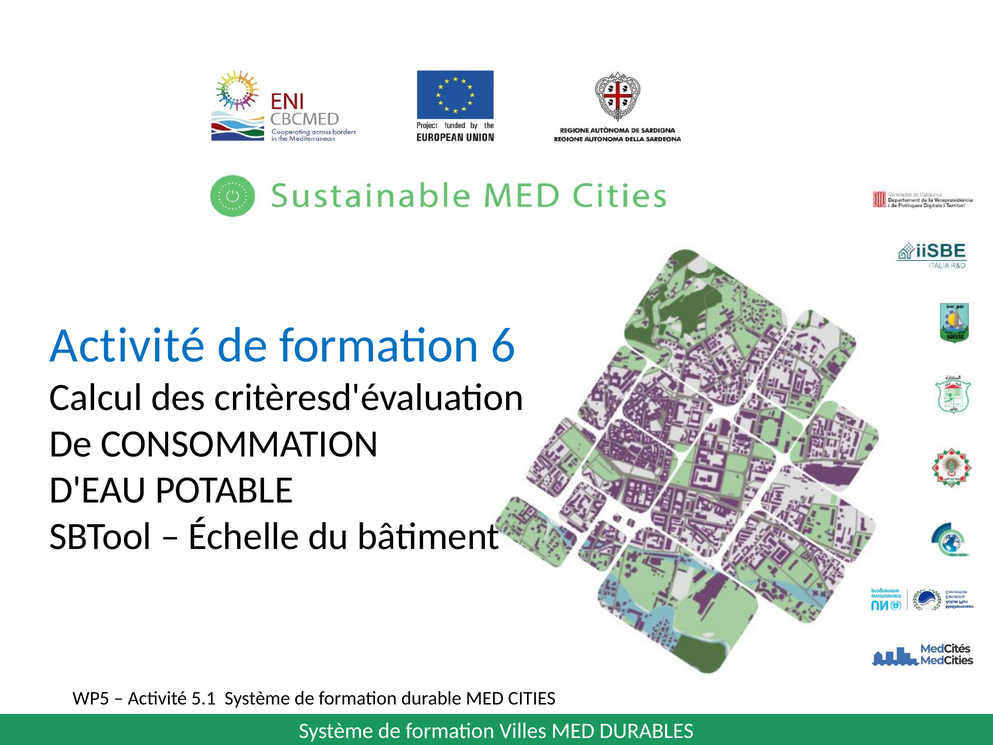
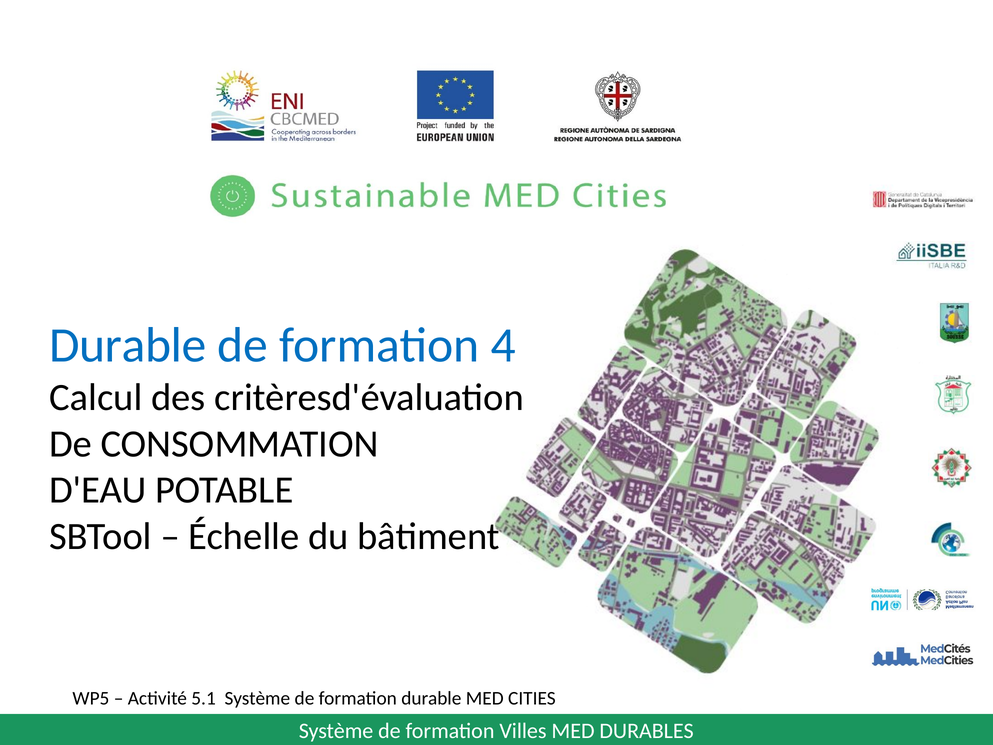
Activité: Activité -> Durable (128, 345)
6: 6 -> 4 (503, 345)
